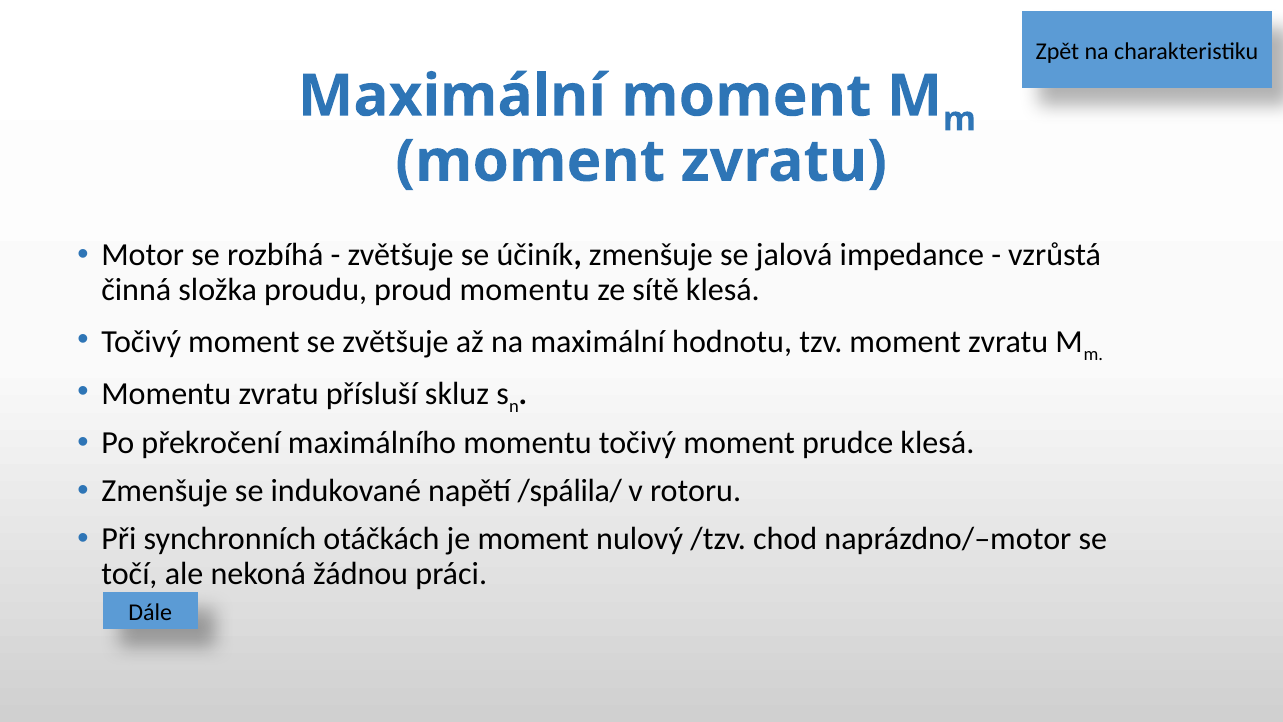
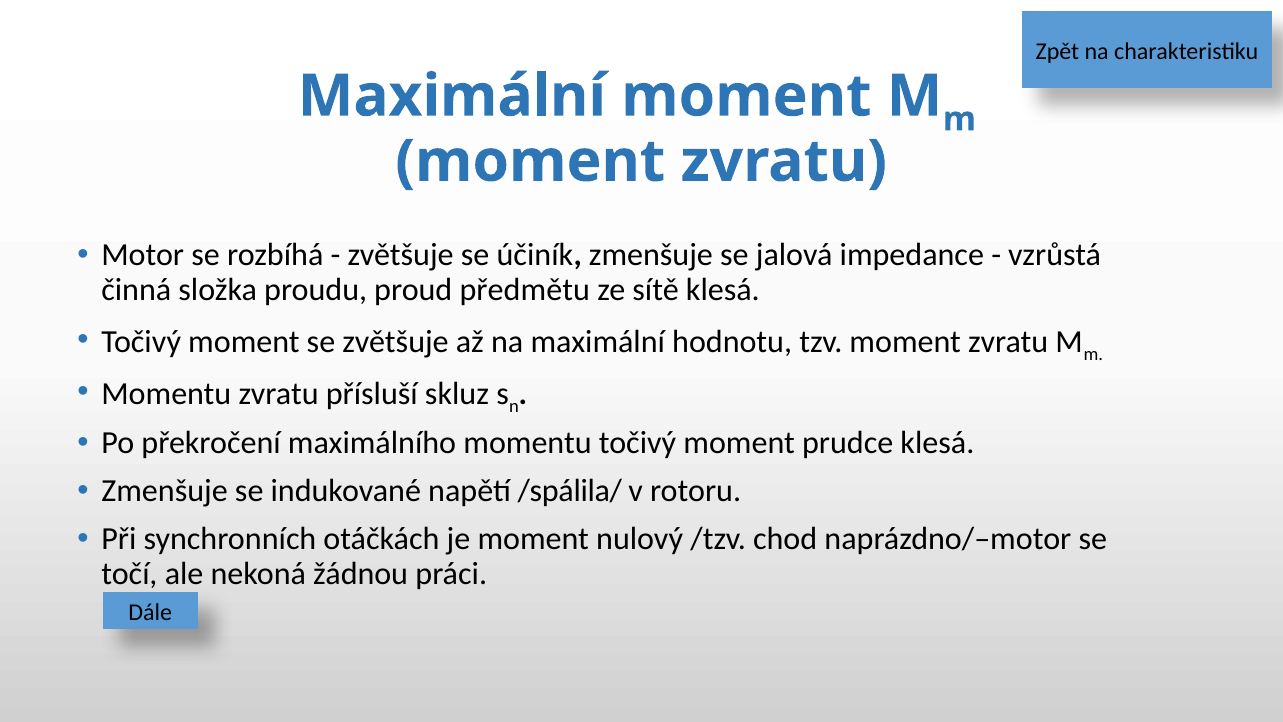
proud momentu: momentu -> předmětu (525, 289)
